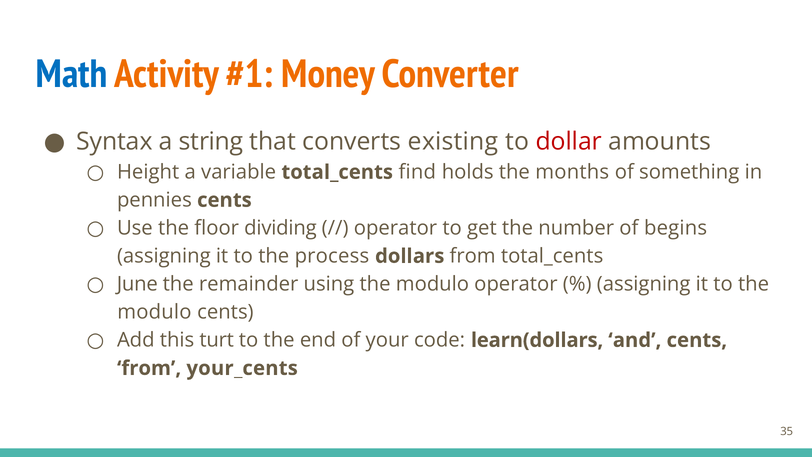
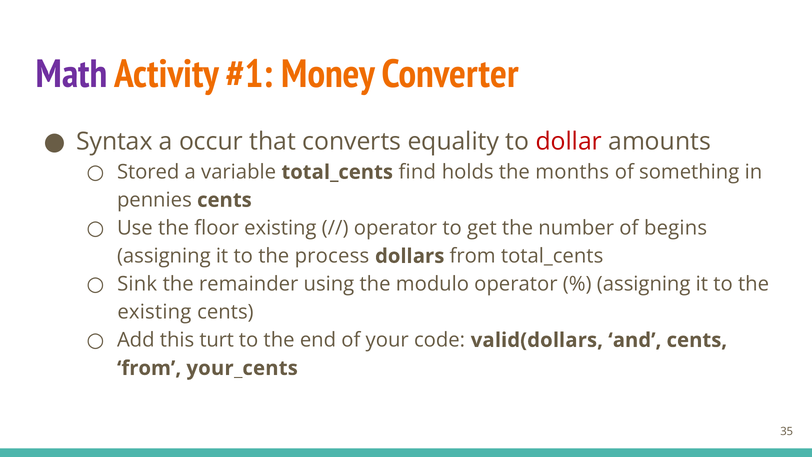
Math colour: blue -> purple (72, 74)
string: string -> occur (211, 142)
existing: existing -> equality (453, 142)
Height: Height -> Stored (148, 172)
floor dividing: dividing -> existing (280, 228)
June: June -> Sink (137, 284)
modulo: modulo -> existing (154, 312)
learn(dollars: learn(dollars -> valid(dollars (537, 340)
